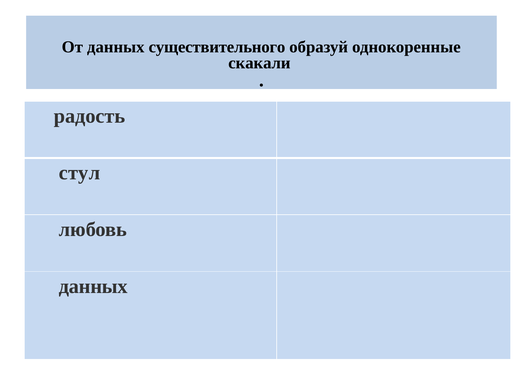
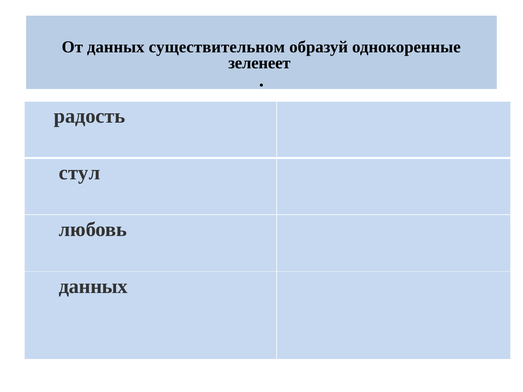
существительного: существительного -> существительном (217, 47)
скакали: скакали -> зеленеет (259, 63)
